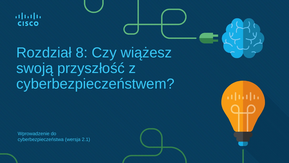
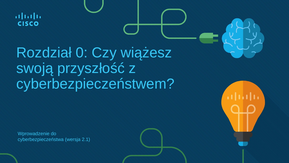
8: 8 -> 0 (82, 53)
